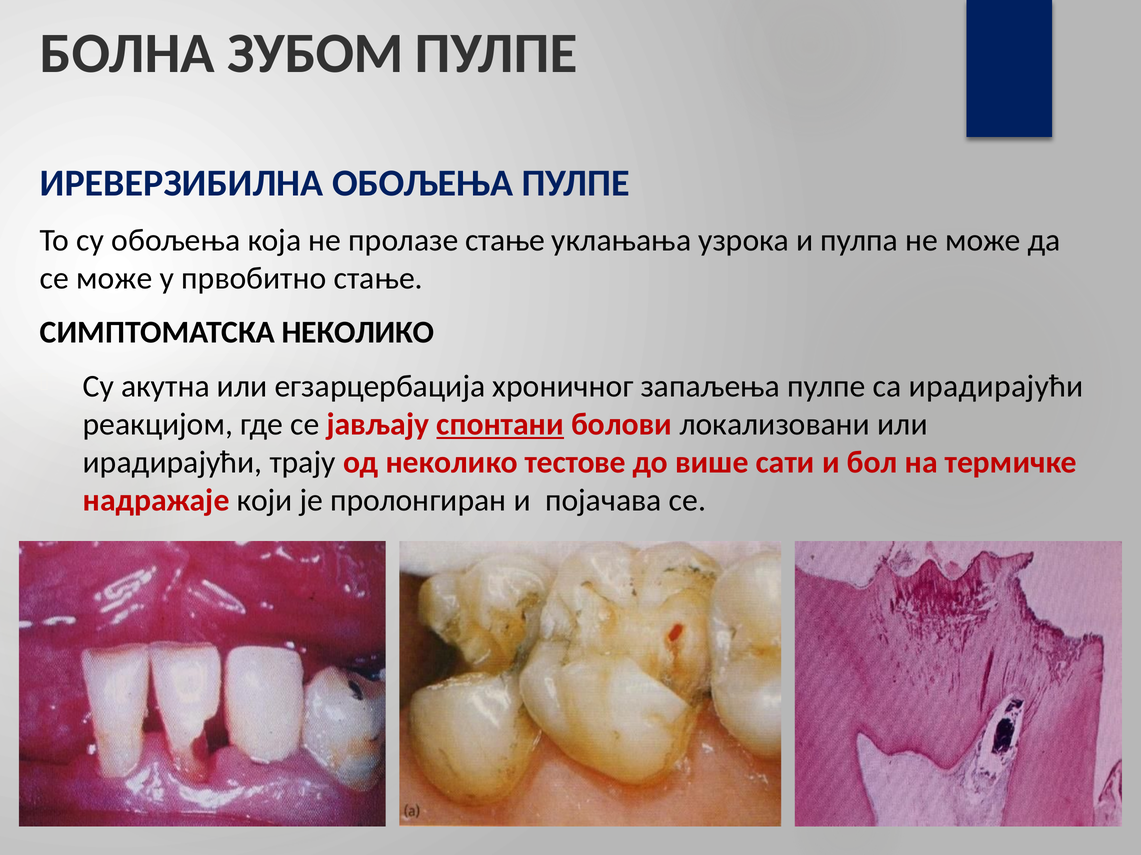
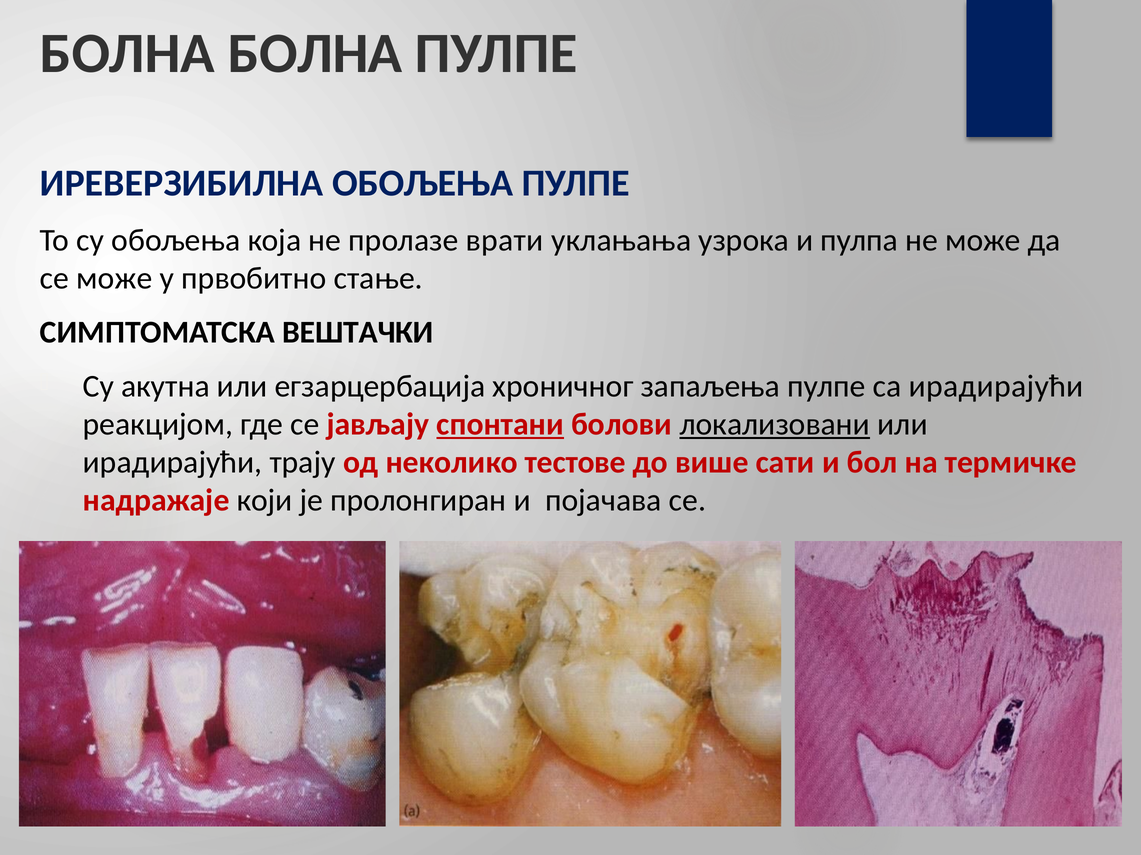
БОЛНА ЗУБОМ: ЗУБОМ -> БОЛНА (315, 53)
пролазе стање: стање -> врати (505, 241)
СИМПТОМАТСКА НЕКОЛИКО: НЕКОЛИКО -> ВЕШТАЧКИ (358, 333)
локализовани underline: none -> present (775, 425)
